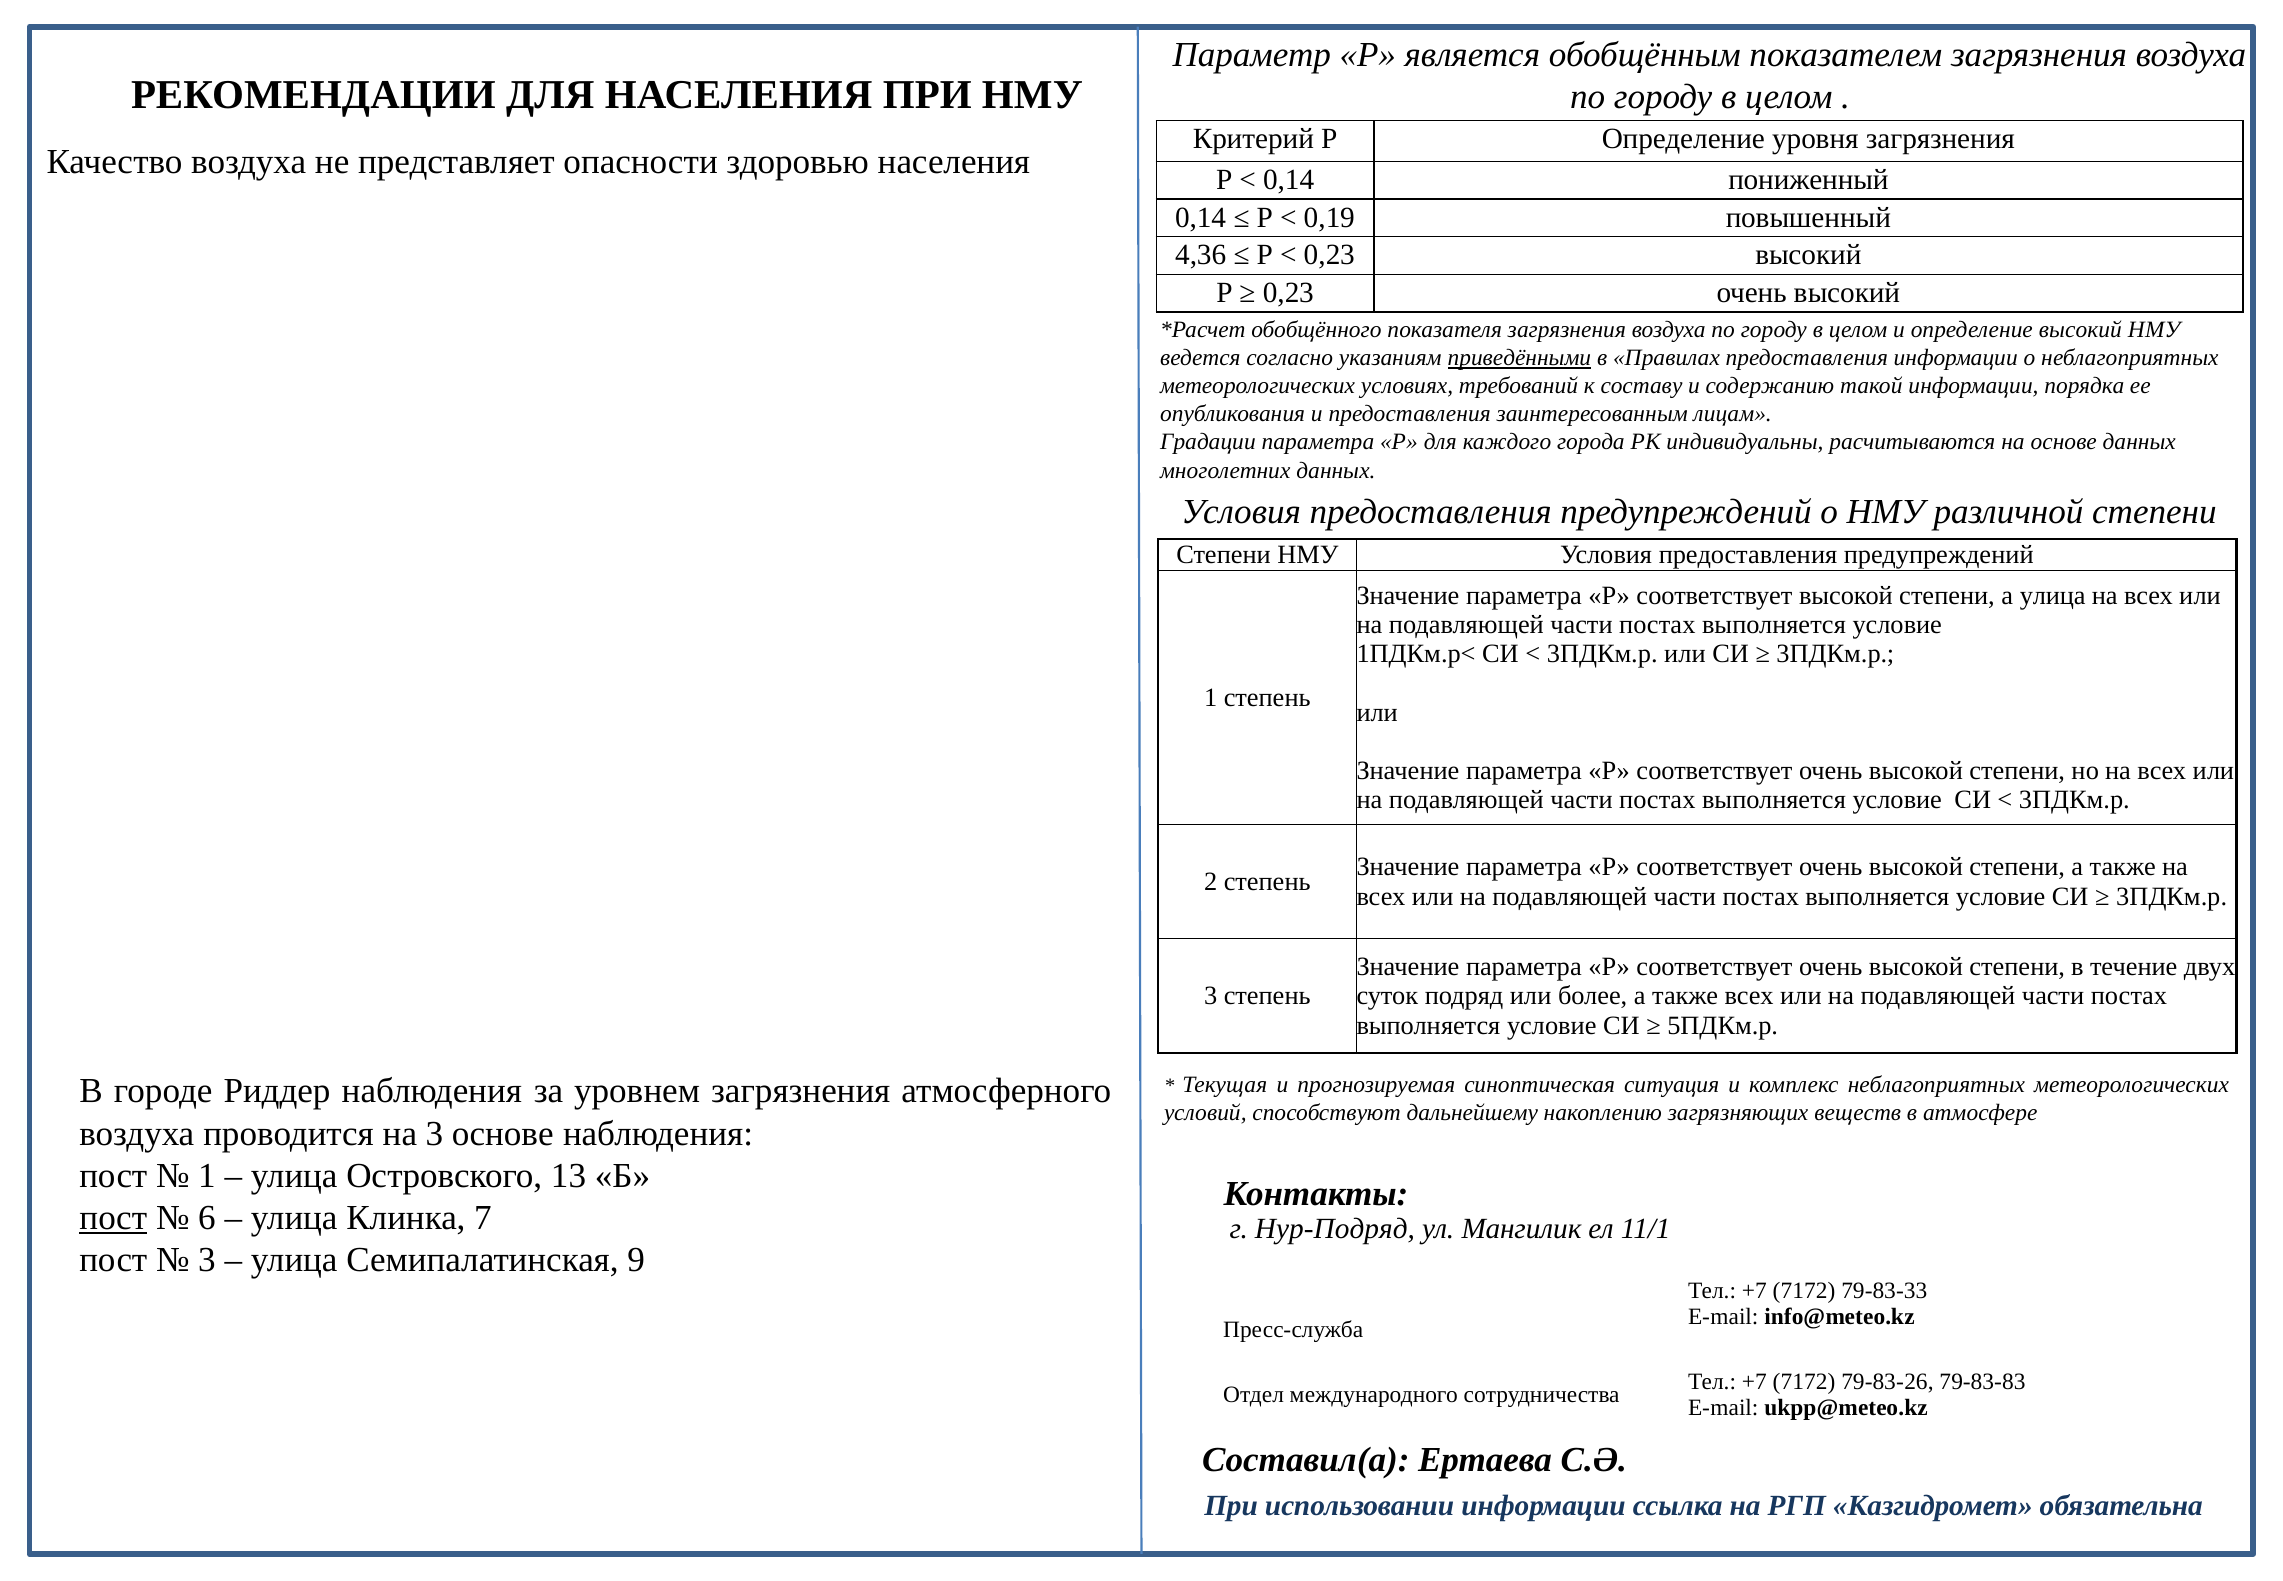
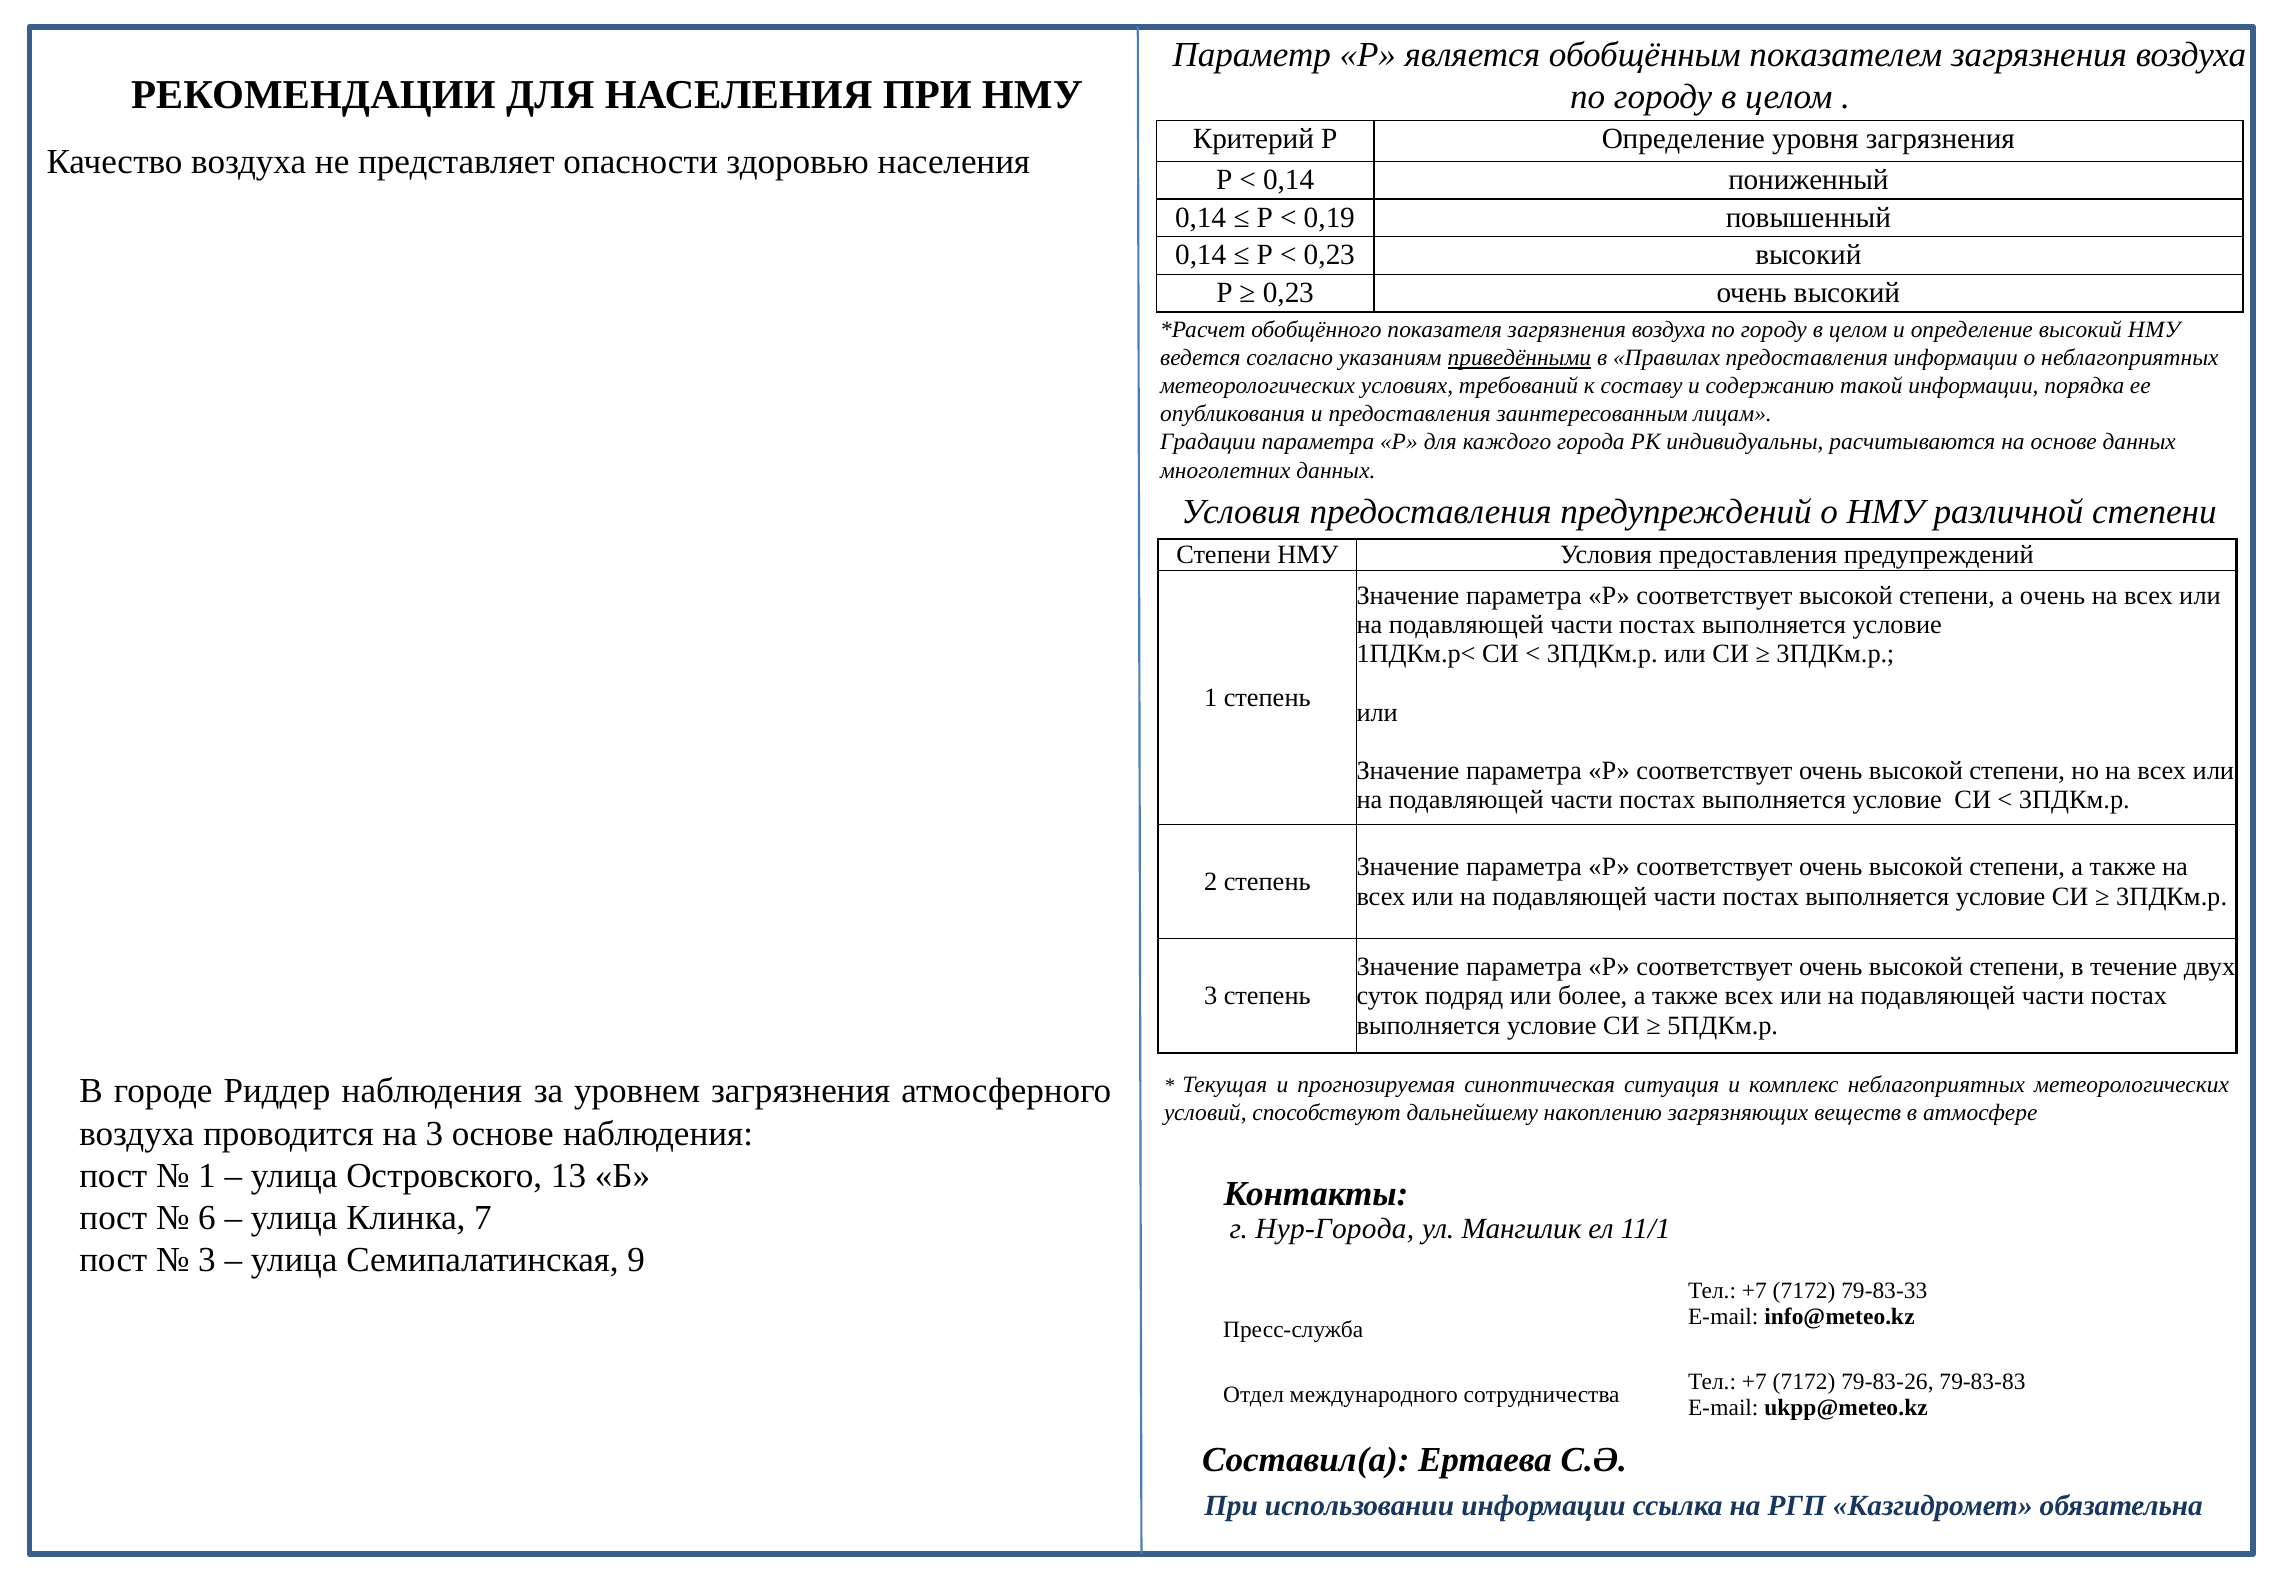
4,36: 4,36 -> 0,14 (1201, 255)
а улица: улица -> очень (2053, 595)
пост underline: present -> none (113, 1217)
Нур-Подряд: Нур-Подряд -> Нур-Города (1335, 1229)
